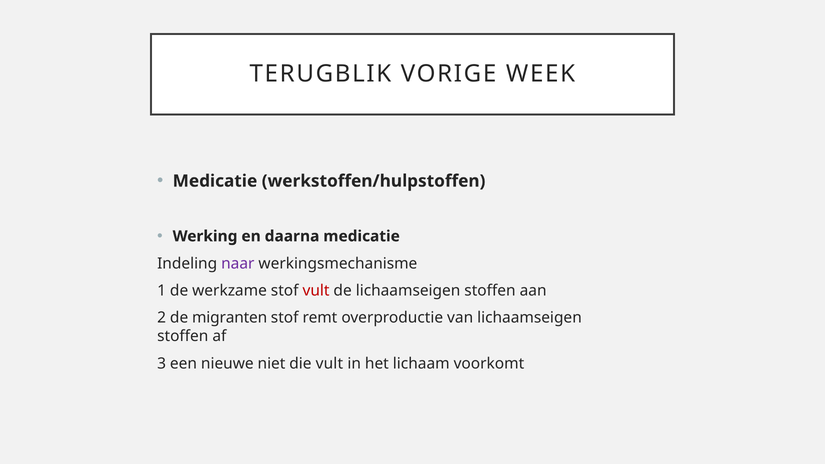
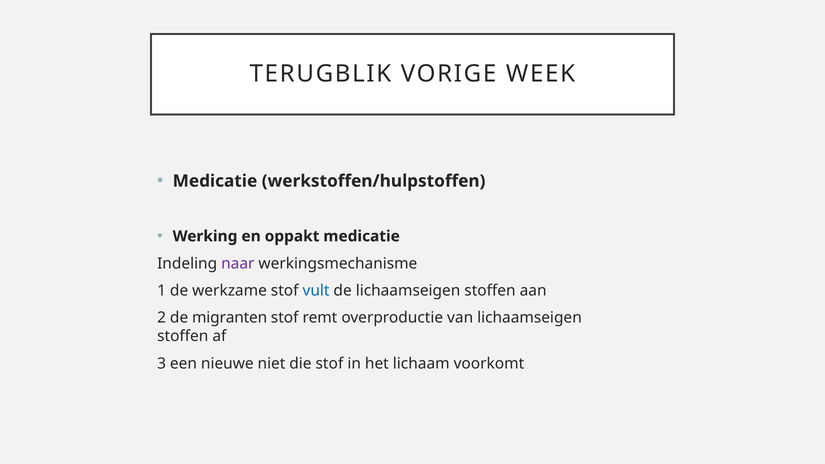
daarna: daarna -> oppakt (292, 236)
vult colour: red -> blue (316, 291)
die vult: vult -> stof (329, 363)
